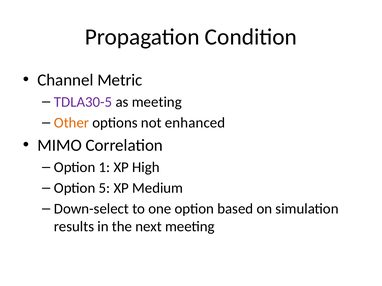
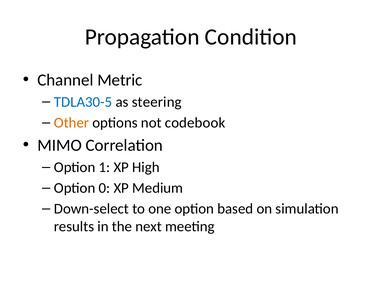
TDLA30-5 colour: purple -> blue (83, 102)
as meeting: meeting -> steering (157, 102)
enhanced: enhanced -> codebook (195, 123)
5: 5 -> 0 (104, 188)
